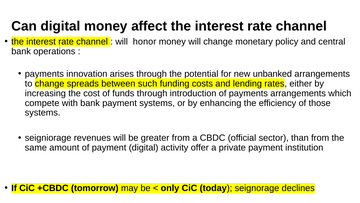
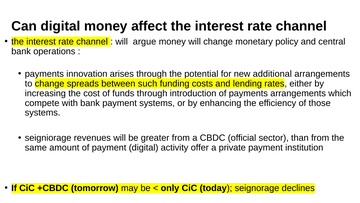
honor: honor -> argue (145, 42)
unbanked: unbanked -> additional (272, 74)
